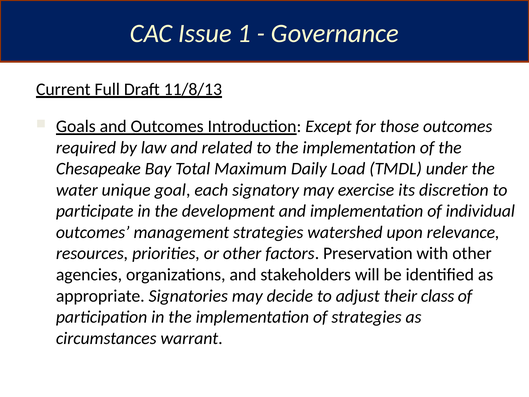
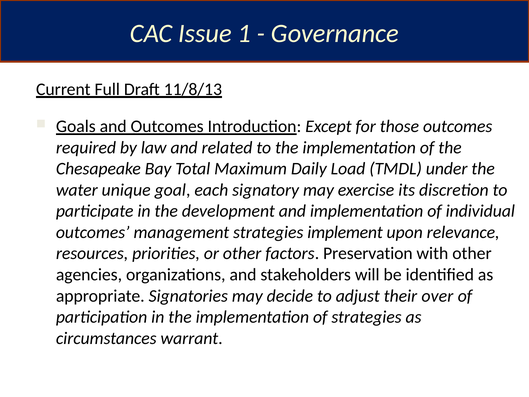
watershed: watershed -> implement (345, 232)
class: class -> over (437, 296)
